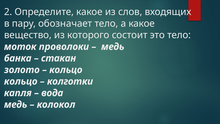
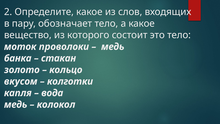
кольцо: кольцо -> вкусом (21, 81)
